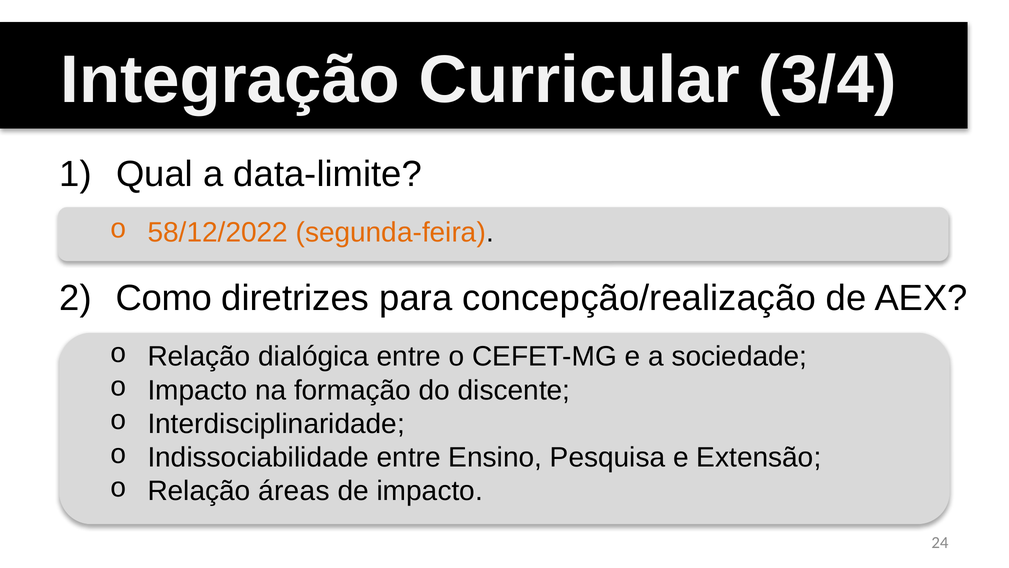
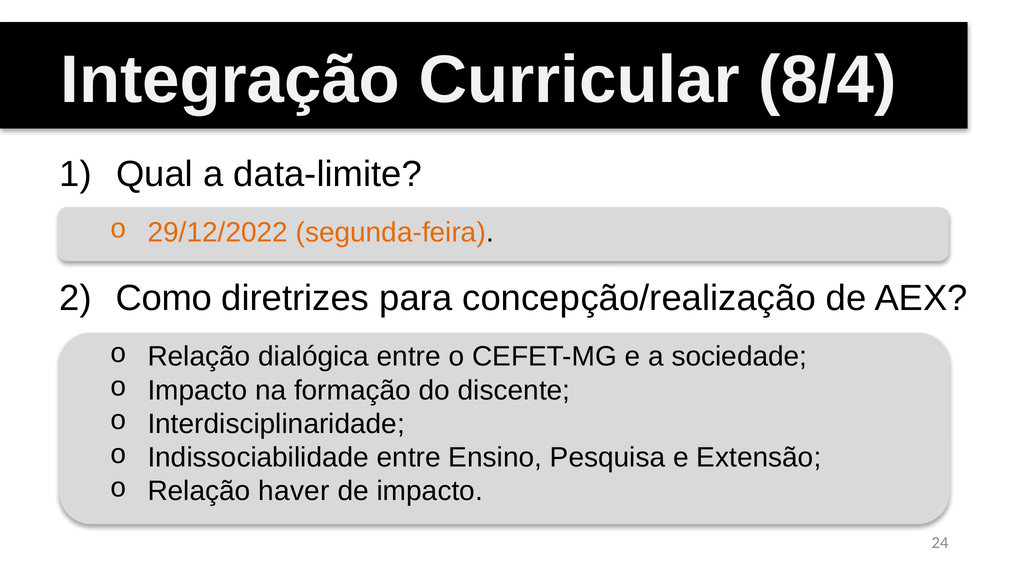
3/4: 3/4 -> 8/4 (827, 80)
58/12/2022: 58/12/2022 -> 29/12/2022 (218, 232)
áreas: áreas -> haver (294, 491)
